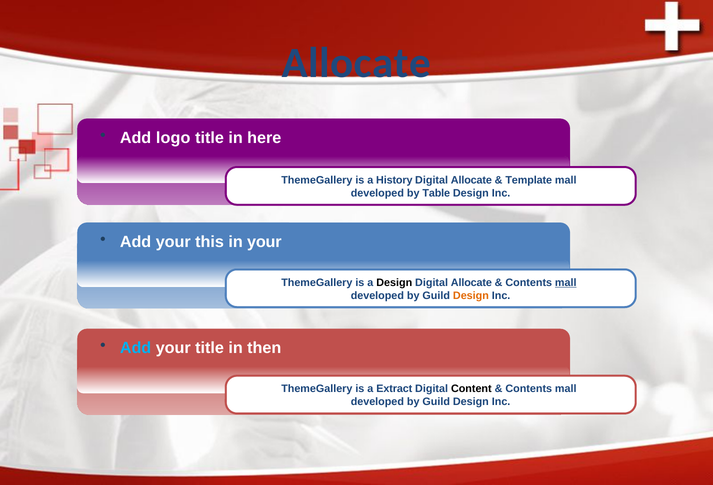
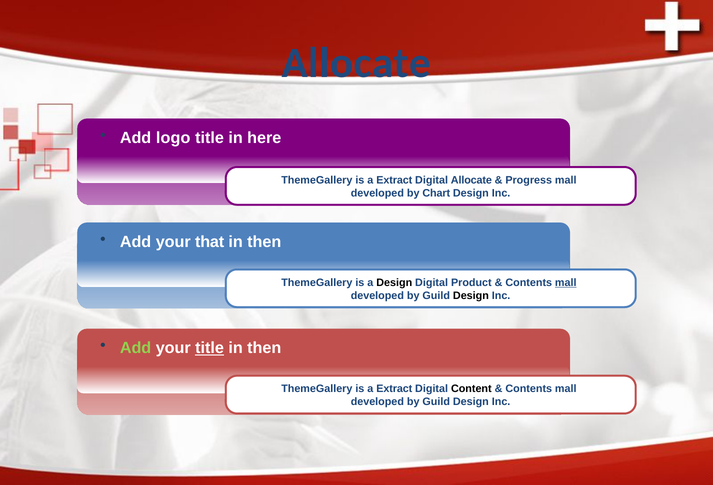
History: History -> Extract (394, 180)
Template: Template -> Progress (529, 180)
Table: Table -> Chart (436, 193)
this: this -> that (210, 242)
your: your -> then (264, 242)
Allocate: Allocate -> Product (471, 283)
Design colour: orange -> black (471, 296)
Add colour: light blue -> light green (136, 348)
title underline: none -> present (210, 348)
